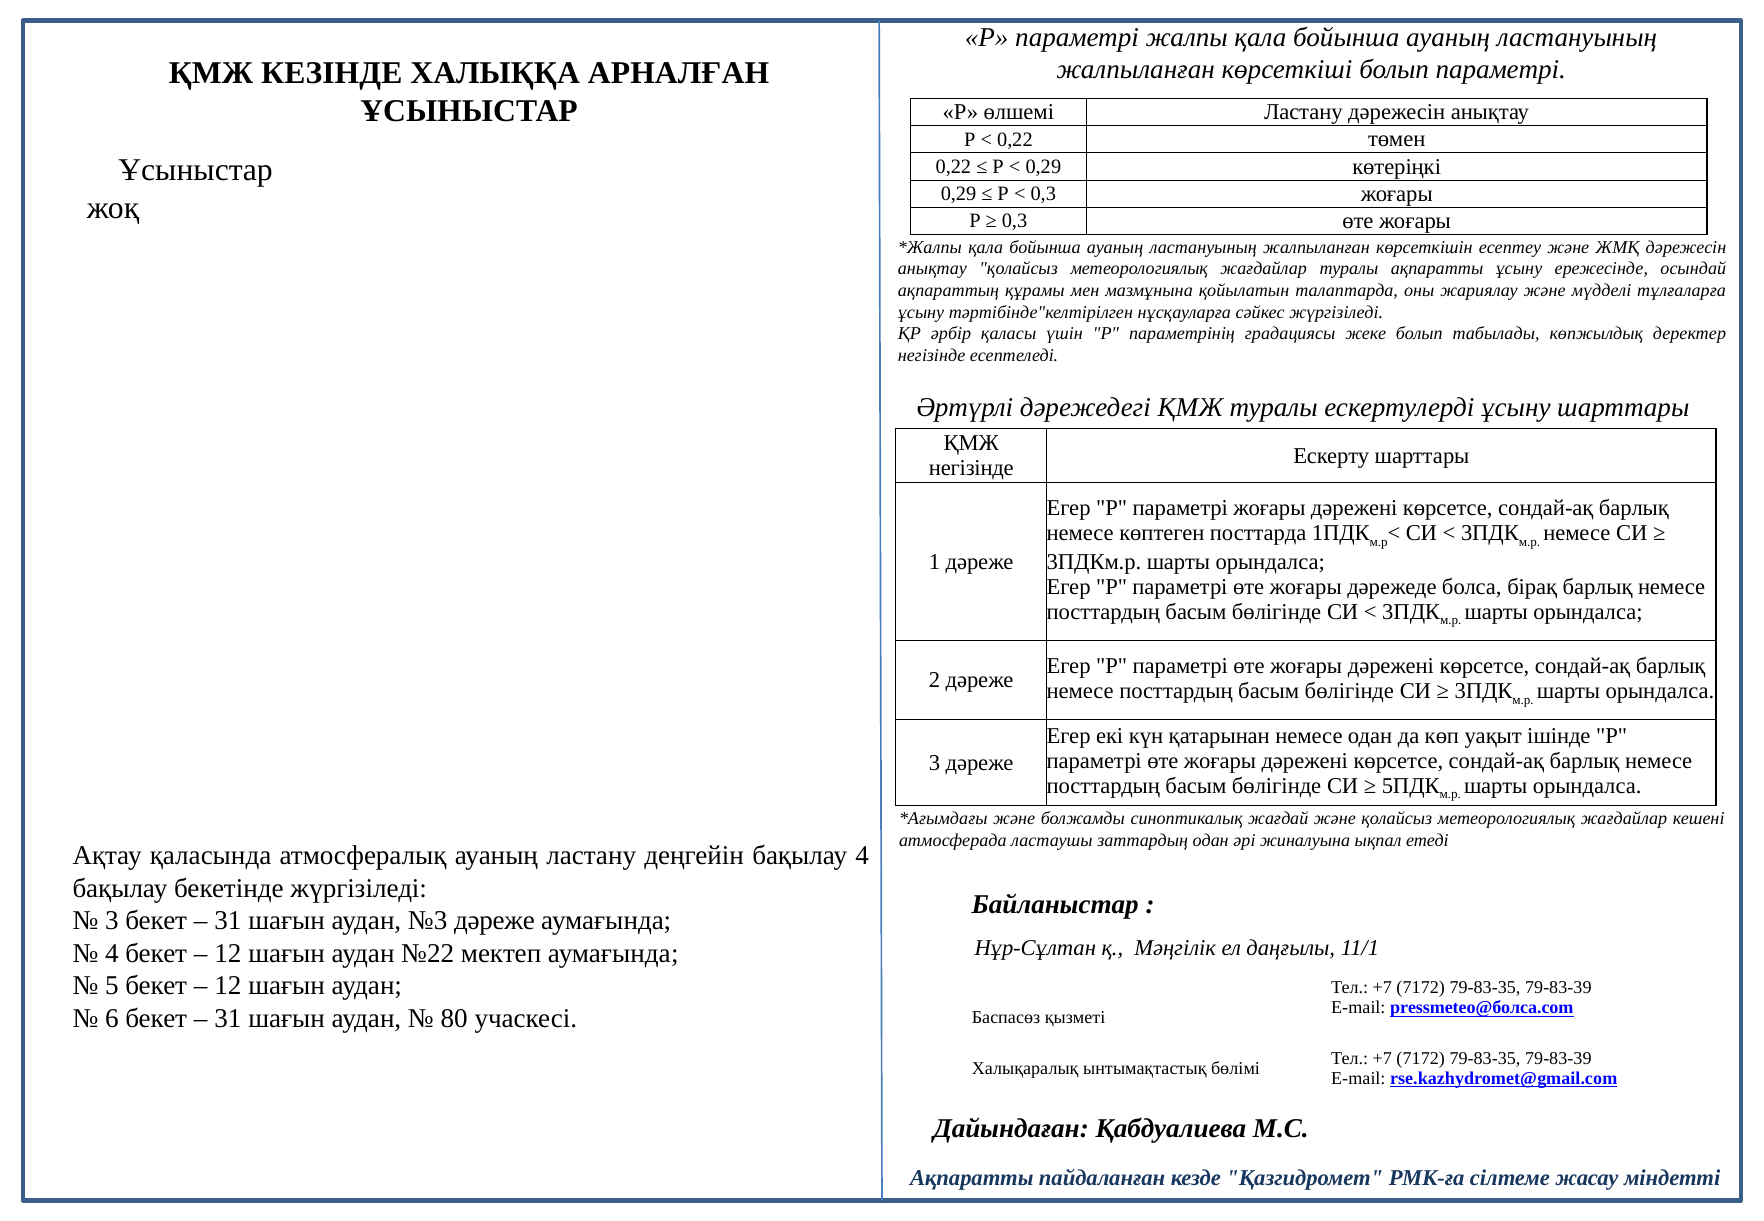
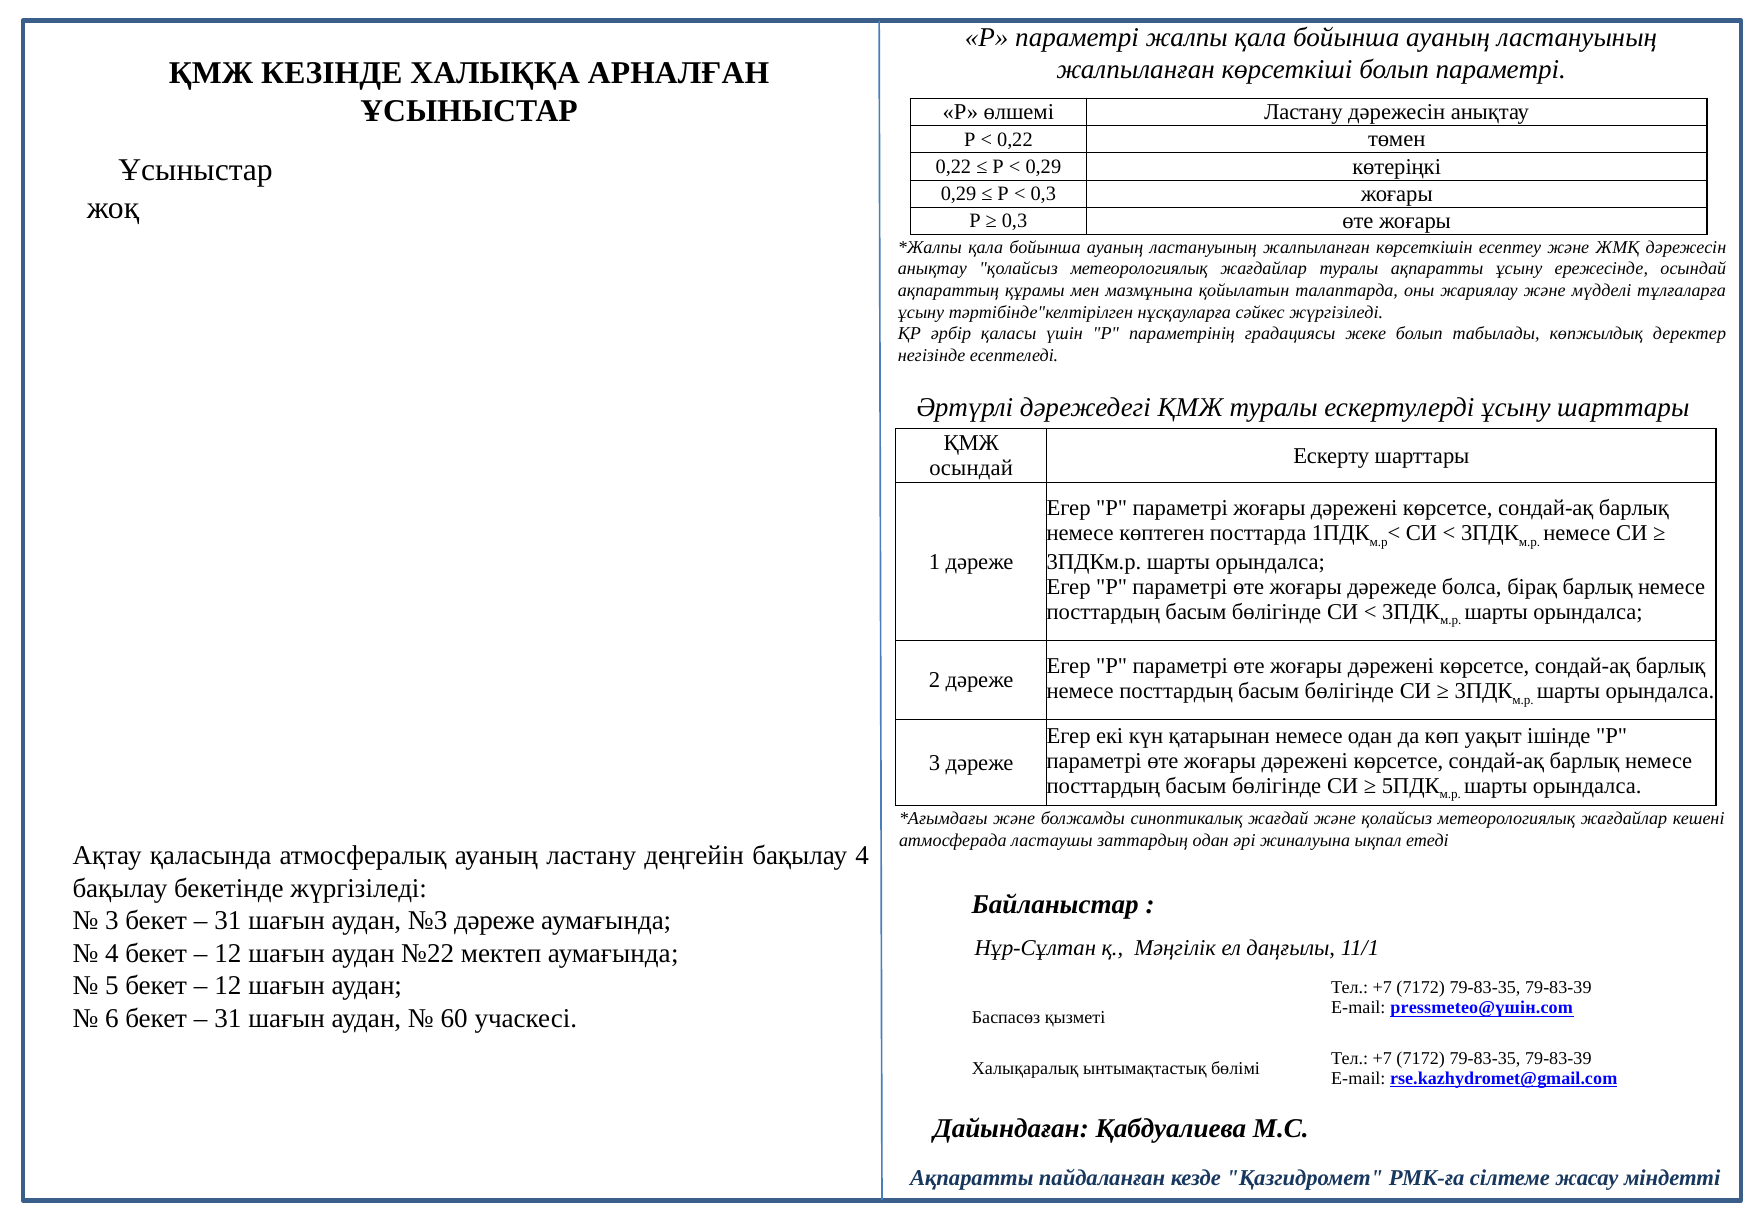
негізінде: негізінде -> осындай (971, 468)
pressmeteo@болса.com: pressmeteo@болса.com -> pressmeteo@үшін.com (1482, 1008)
80: 80 -> 60 (454, 1019)
